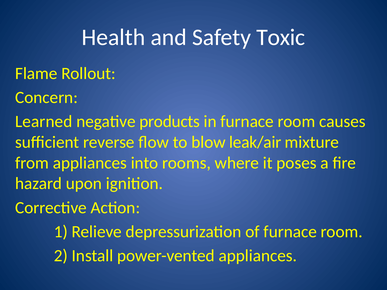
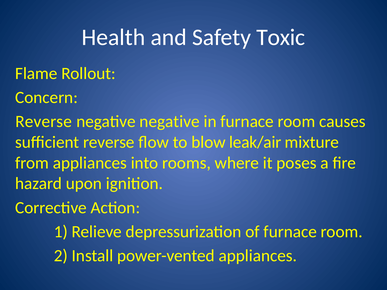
Learned: Learned -> Reverse (44, 122)
negative products: products -> negative (170, 122)
